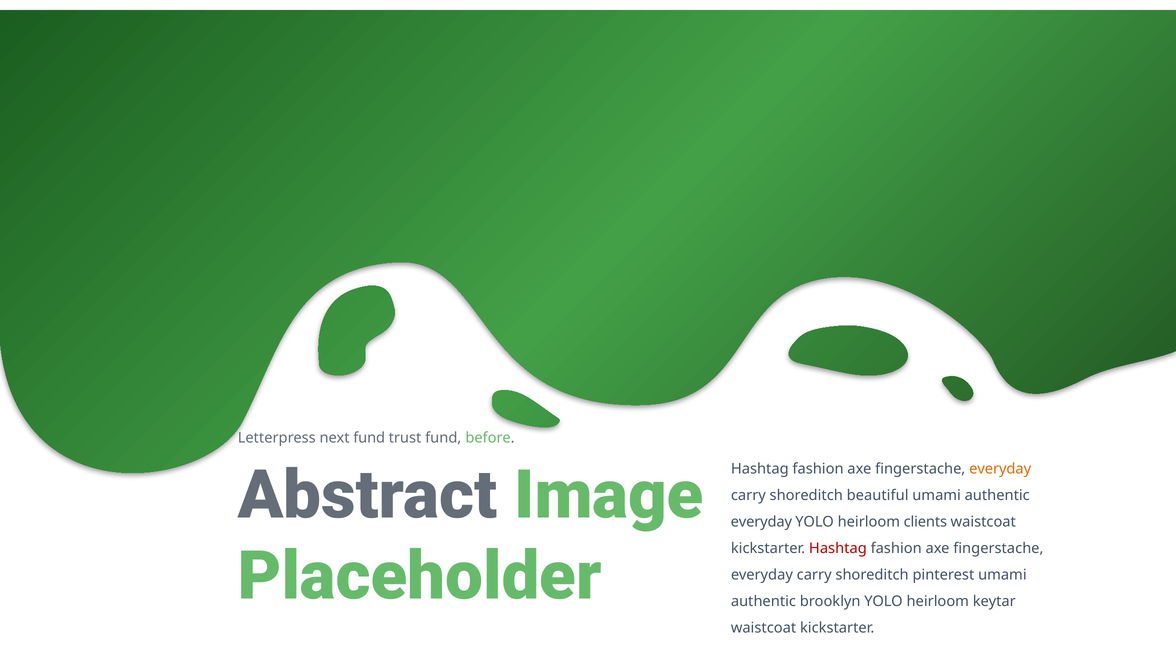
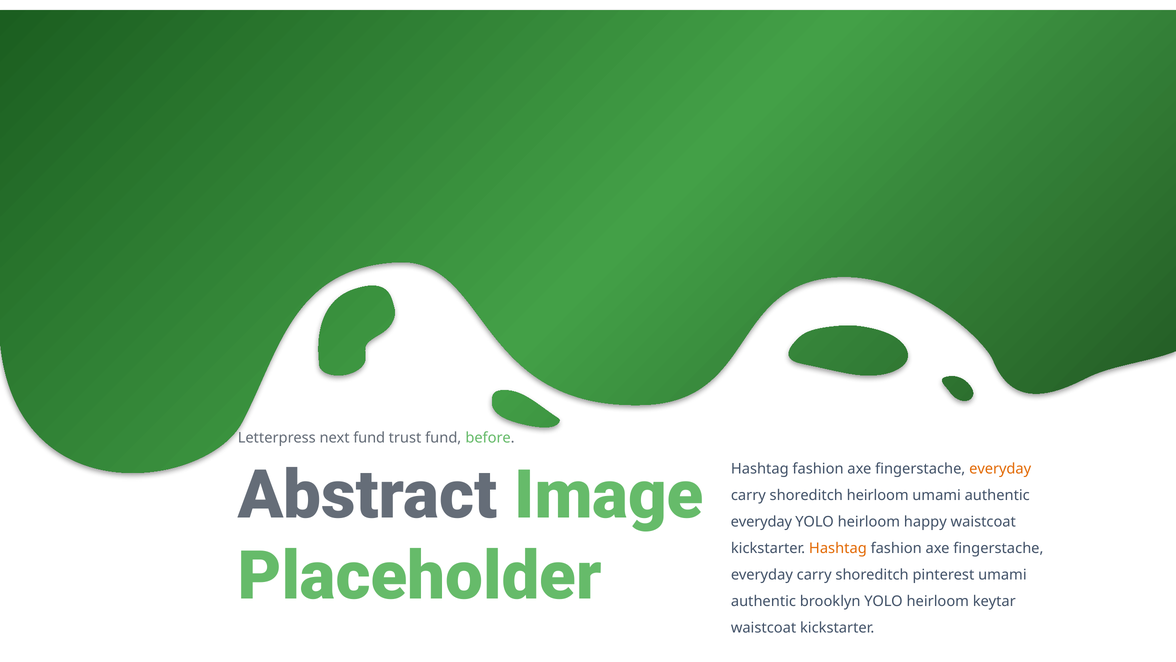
shoreditch beautiful: beautiful -> heirloom (878, 495)
clients: clients -> happy (925, 522)
Hashtag colour: red -> orange (838, 548)
